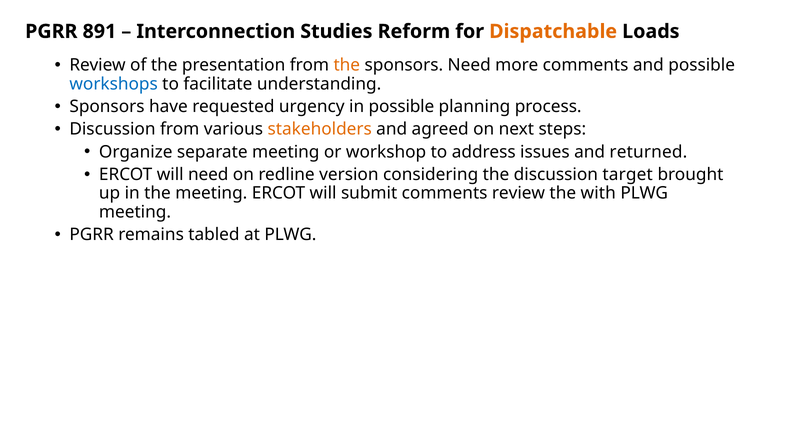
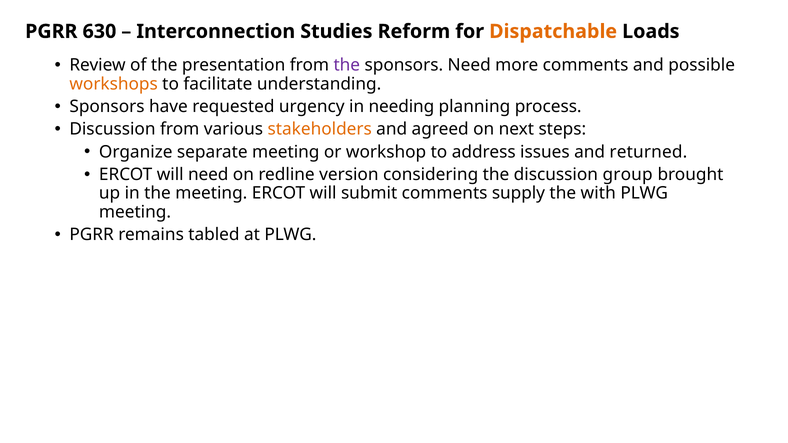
891: 891 -> 630 (99, 31)
the colour: orange -> purple (347, 65)
workshops colour: blue -> orange (114, 84)
in possible: possible -> needing (401, 107)
target: target -> group (628, 175)
comments review: review -> supply (518, 193)
